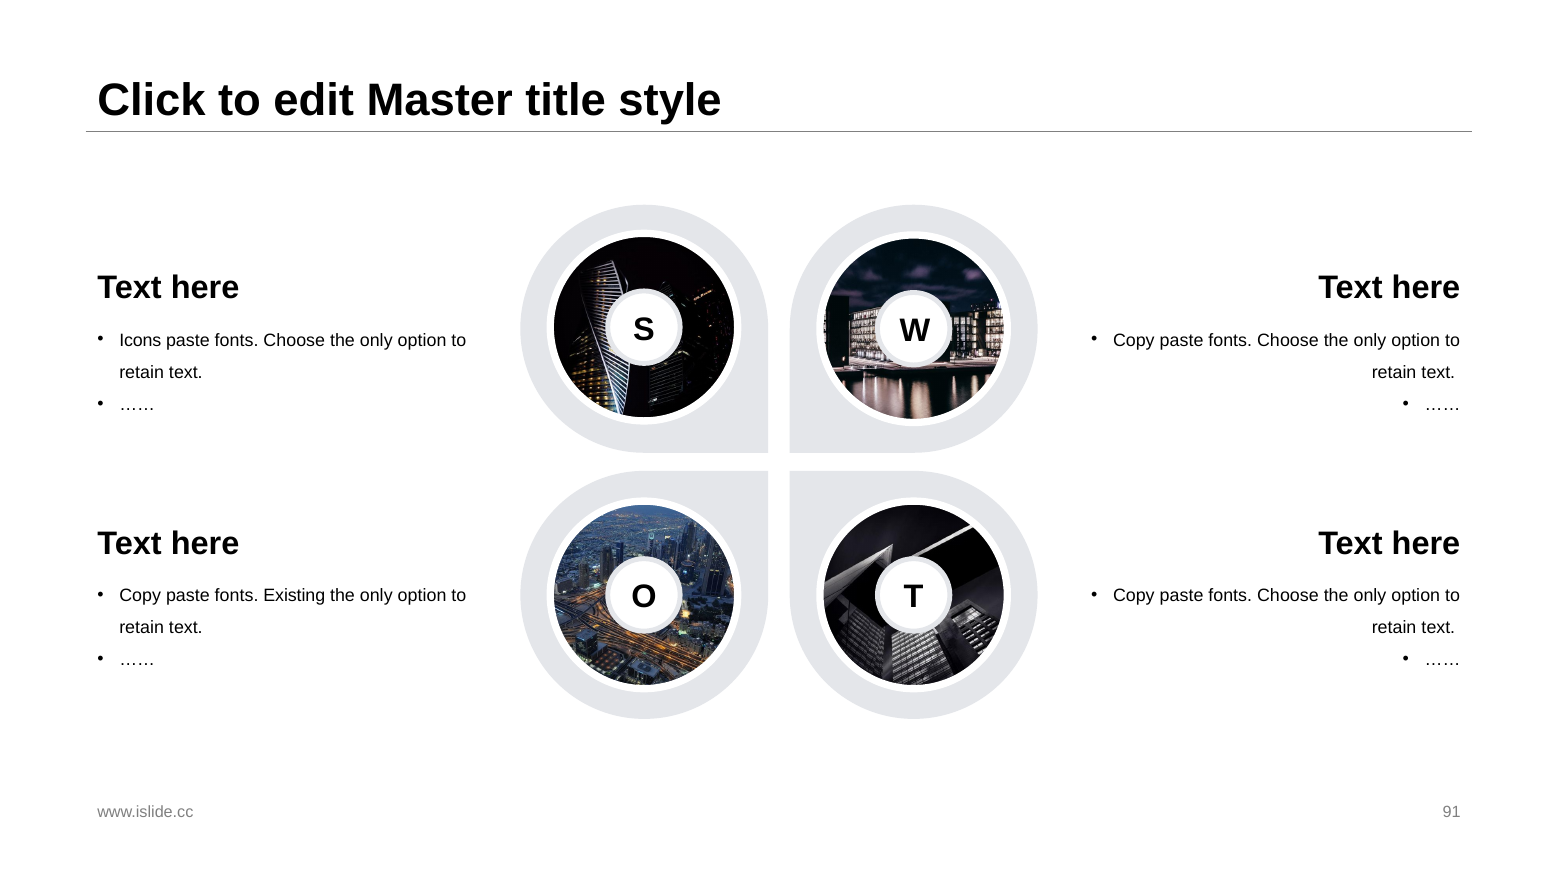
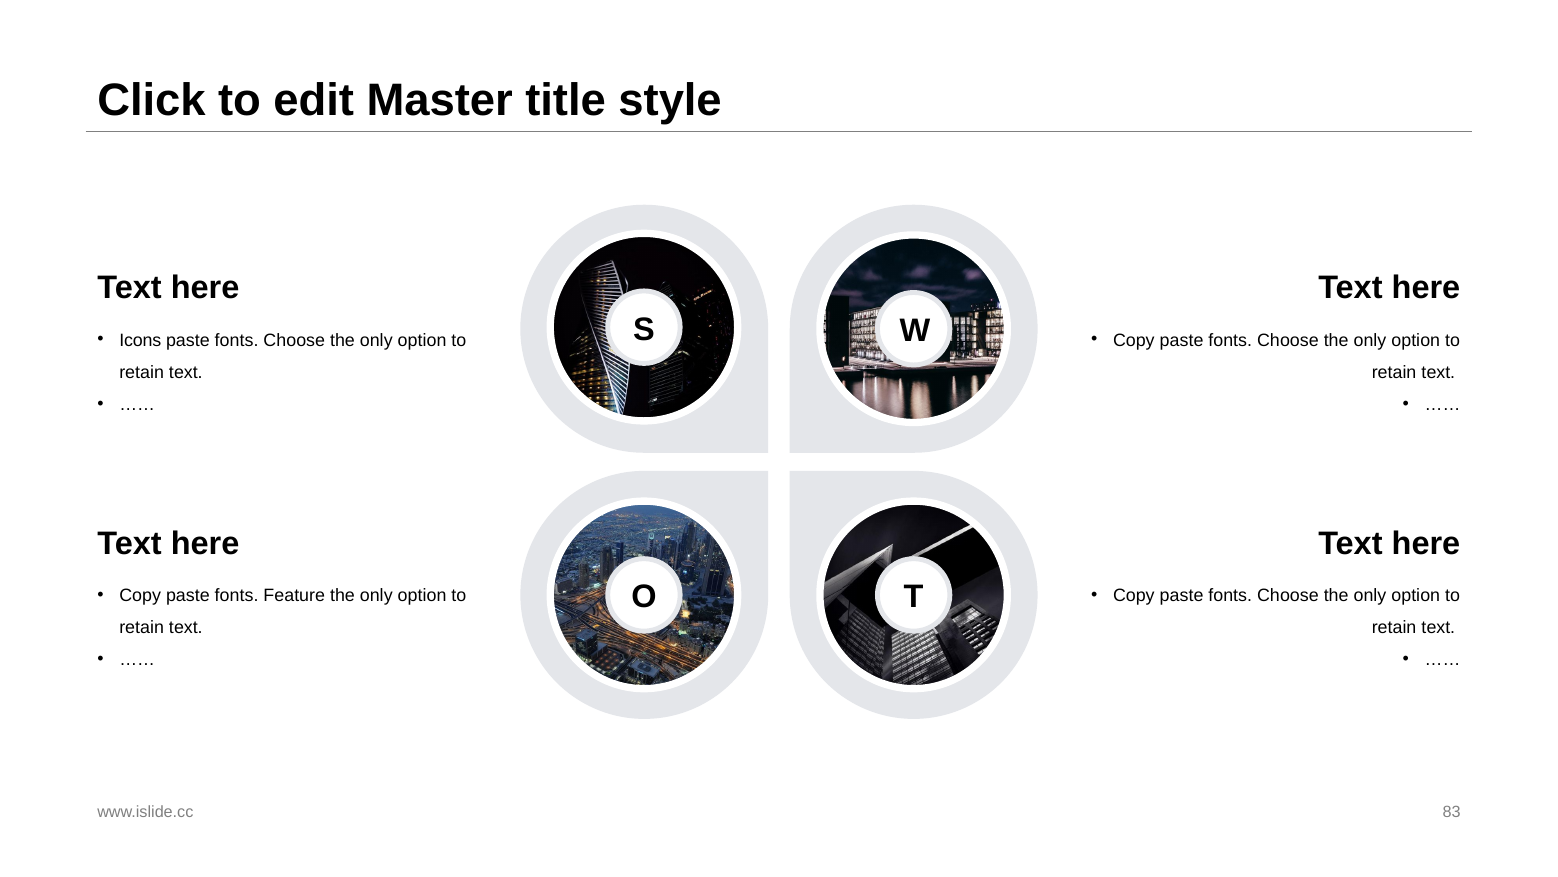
Existing: Existing -> Feature (294, 595)
91: 91 -> 83 (1452, 812)
